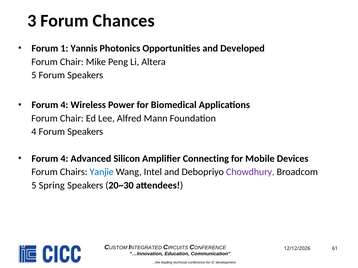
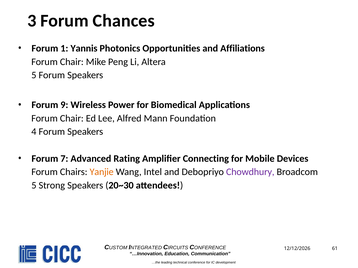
Developed: Developed -> Affiliations (243, 48)
4: 4 -> 9 (64, 105)
4: 4 -> 7 (64, 159)
Silicon: Silicon -> Rating (127, 159)
Yanjie colour: blue -> orange (102, 172)
Spring: Spring -> Strong (52, 186)
